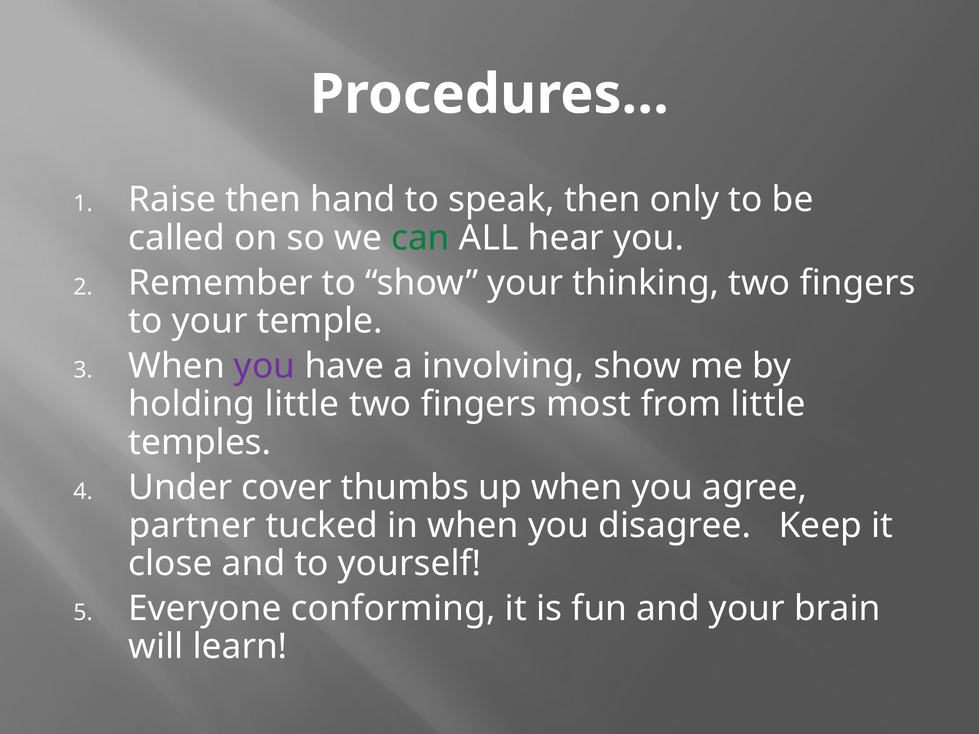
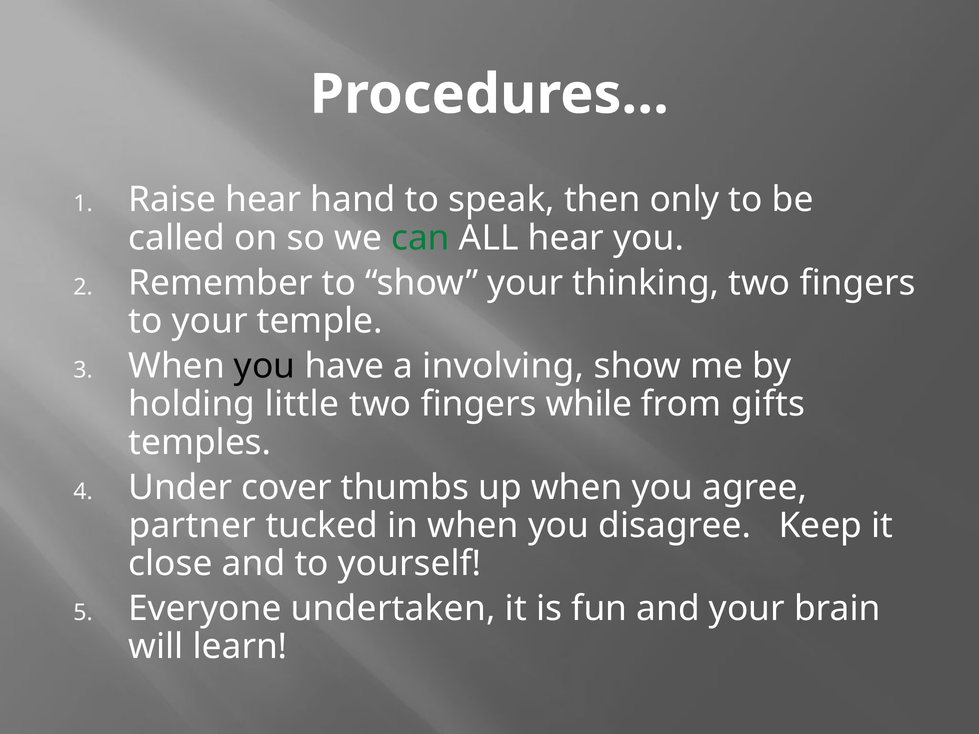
Raise then: then -> hear (263, 200)
you colour: purple -> black (265, 366)
most: most -> while (589, 404)
from little: little -> gifts (768, 404)
conforming: conforming -> undertaken (393, 609)
